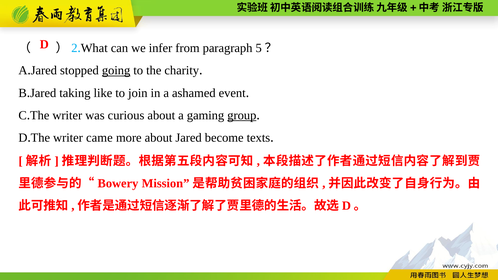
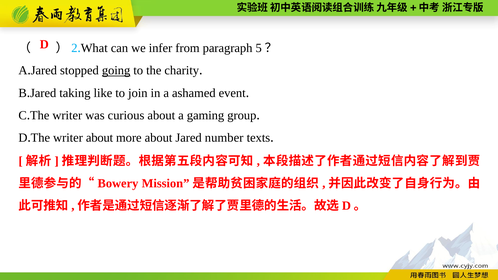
group underline: present -> none (242, 115)
writer came: came -> about (100, 138)
become: become -> number (224, 138)
